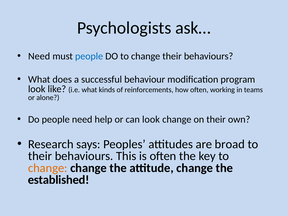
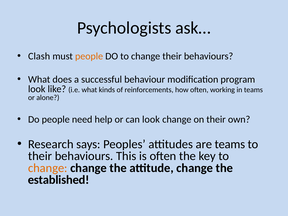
Need: Need -> Clash (39, 56)
people colour: blue -> orange (89, 56)
are broad: broad -> teams (230, 144)
